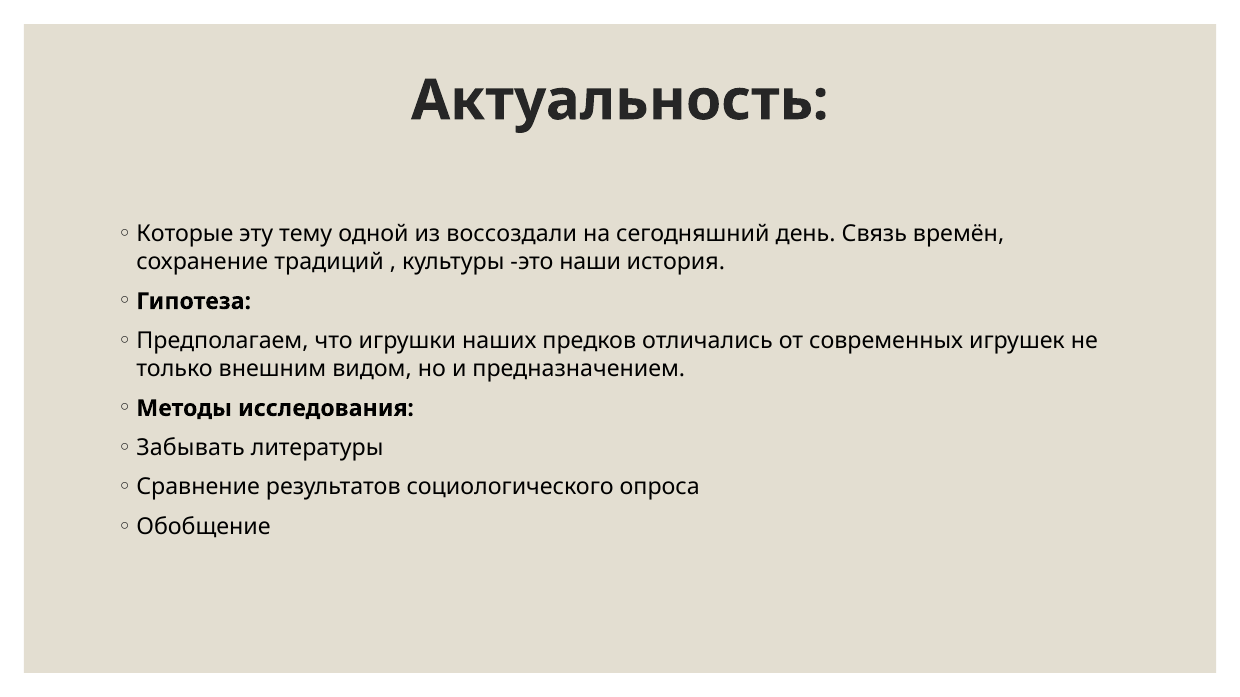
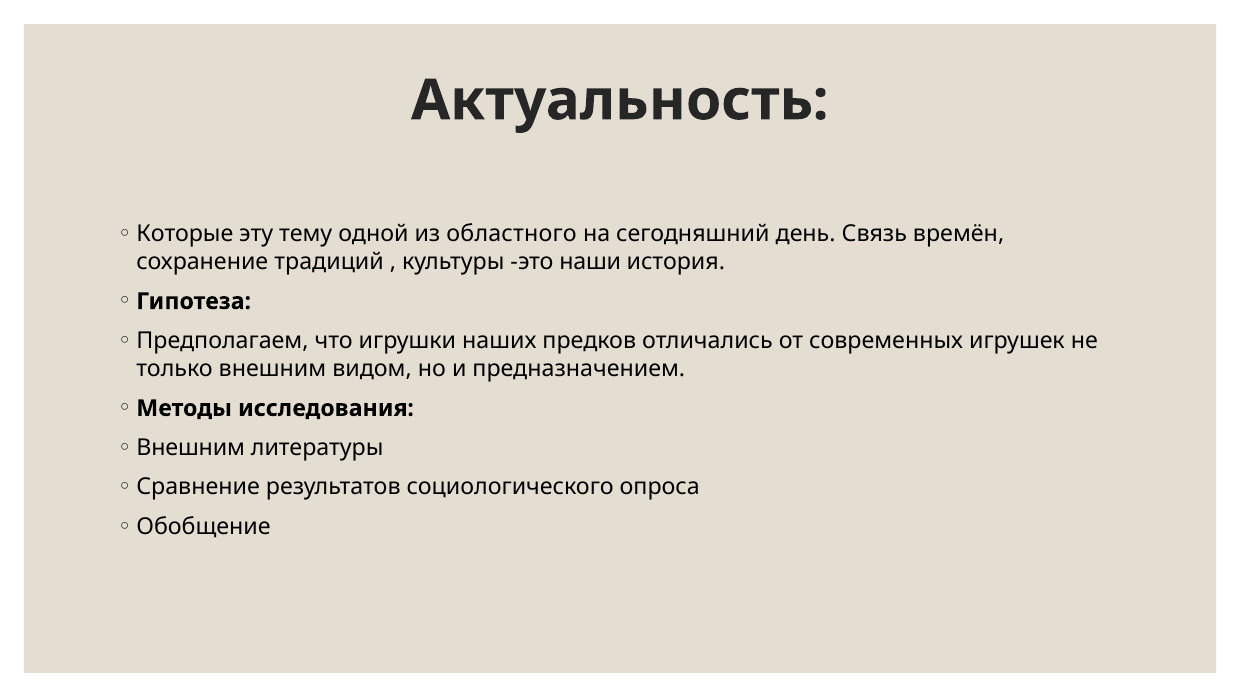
воссоздали: воссоздали -> областного (512, 234)
Забывать: Забывать -> Внешним (191, 448)
